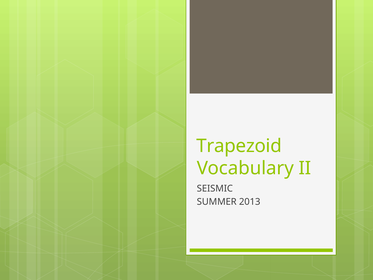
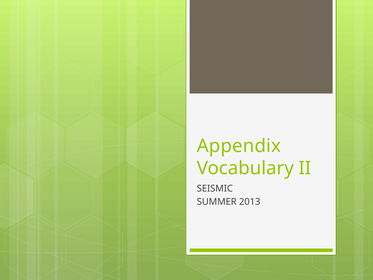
Trapezoid: Trapezoid -> Appendix (239, 146)
